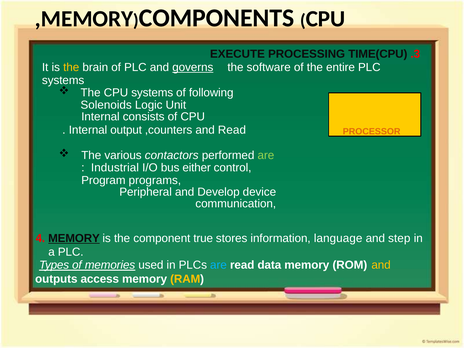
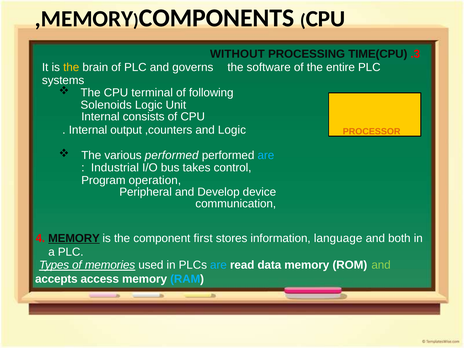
EXECUTE: EXECUTE -> WITHOUT (237, 54)
governs underline: present -> none (193, 67)
CPU systems: systems -> terminal (152, 93)
and Read: Read -> Logic (232, 130)
various contactors: contactors -> performed (172, 155)
are colour: light green -> light blue (266, 155)
either: either -> takes (197, 168)
programs: programs -> operation (155, 180)
true: true -> first (203, 238)
step: step -> both (399, 238)
and colour: yellow -> light green (381, 265)
outputs: outputs -> accepts (56, 279)
RAM colour: yellow -> light blue (185, 279)
